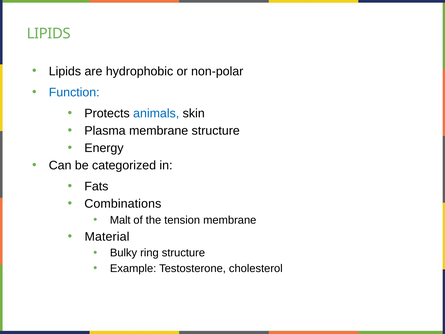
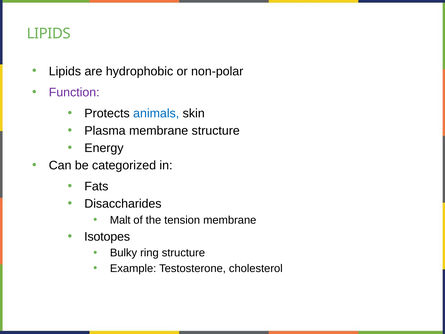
Function colour: blue -> purple (74, 92)
Combinations: Combinations -> Disaccharides (123, 204)
Material: Material -> Isotopes (107, 237)
